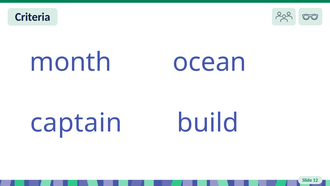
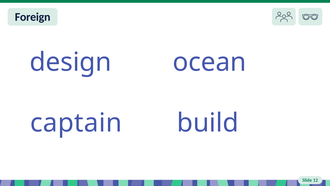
Criteria: Criteria -> Foreign (33, 17)
month: month -> design (71, 62)
